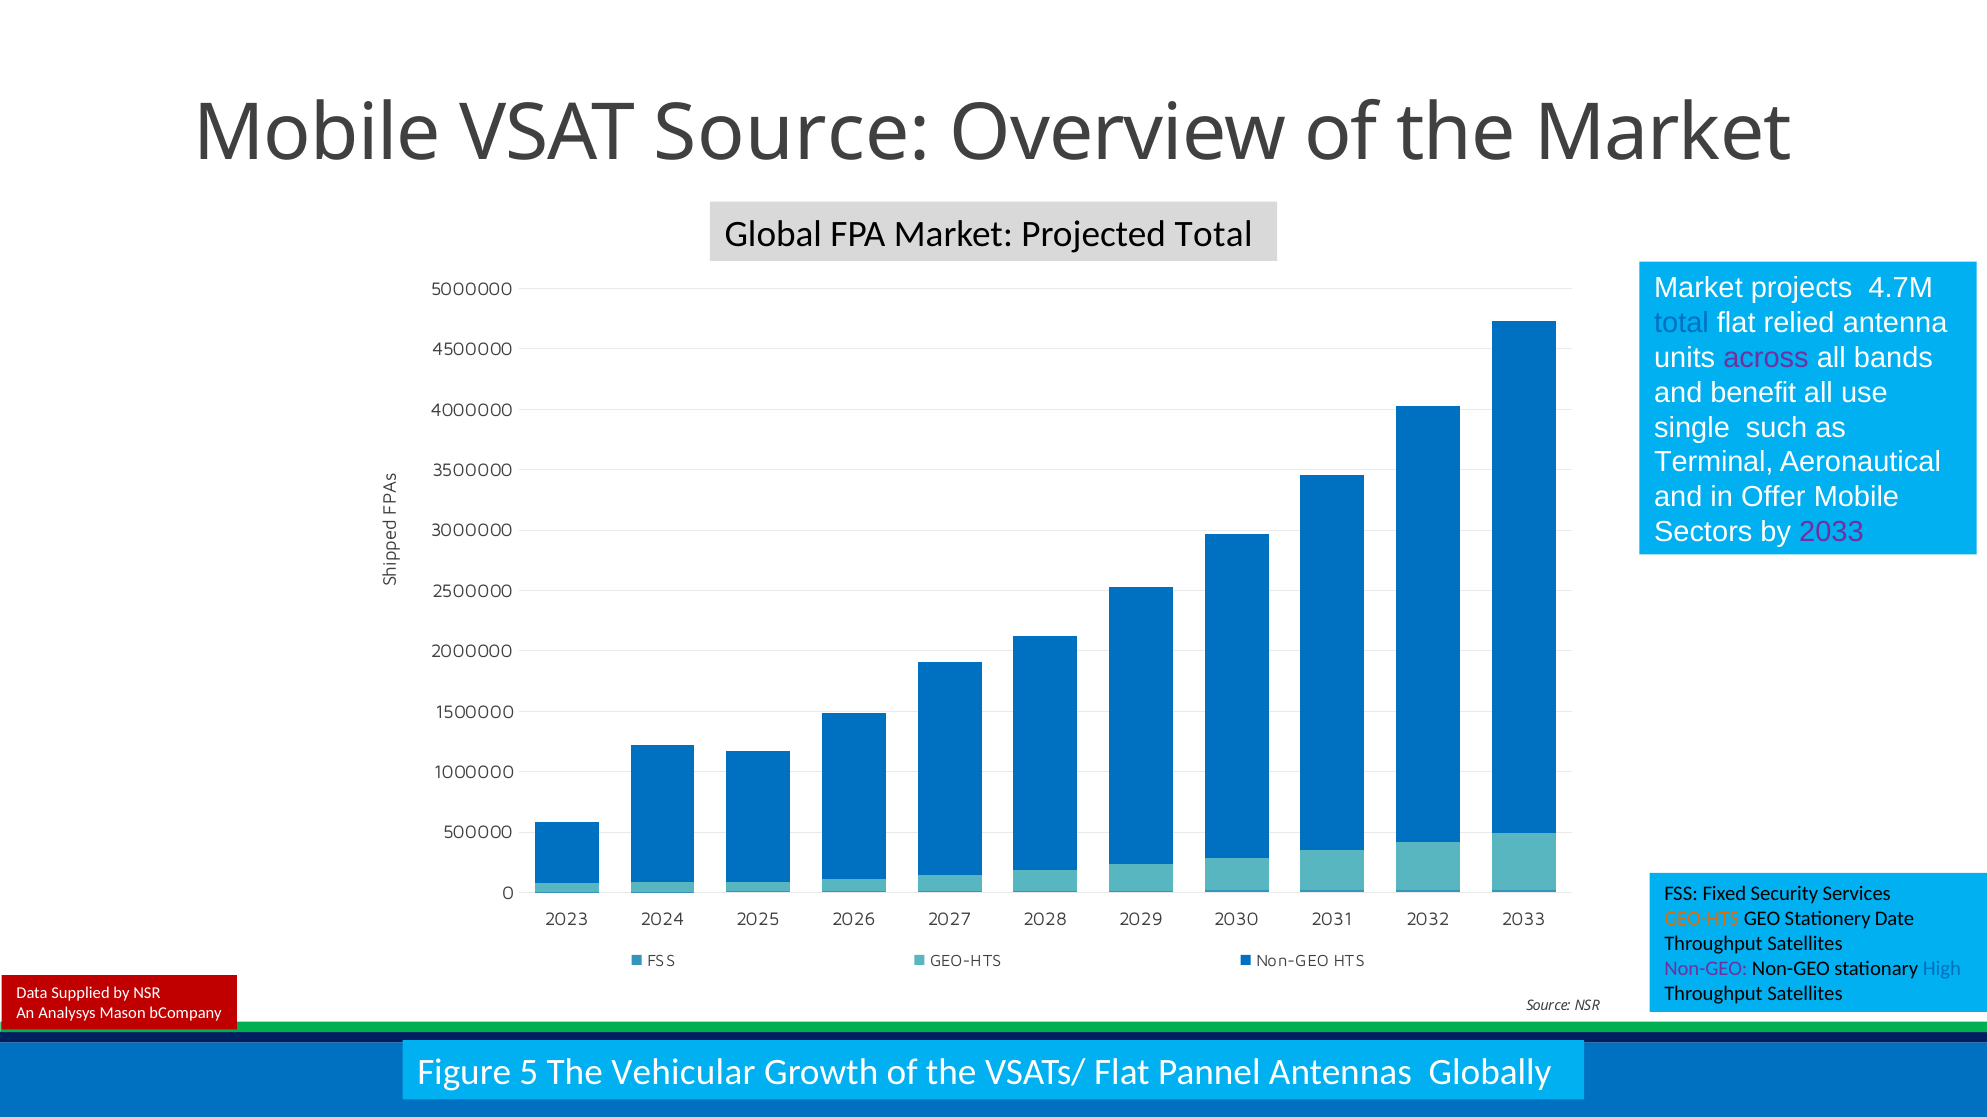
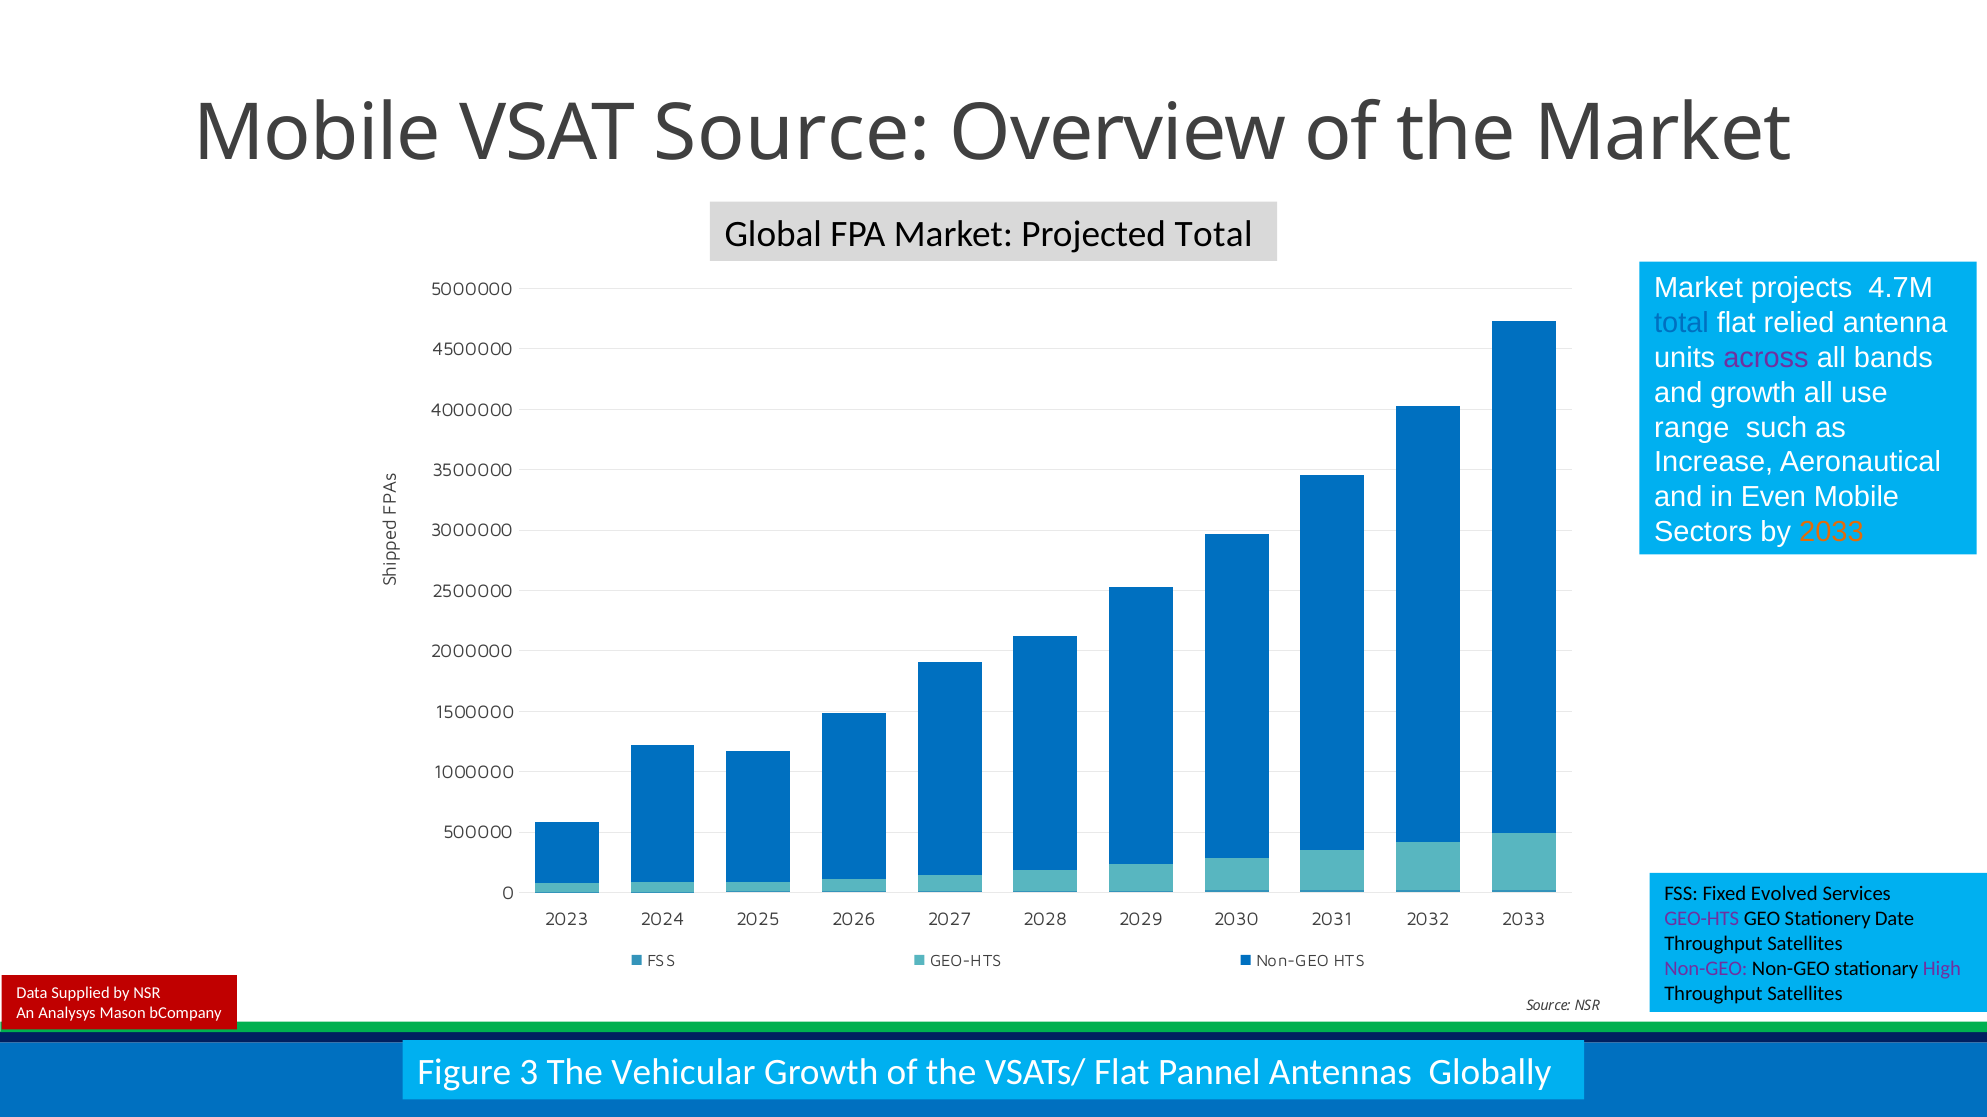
and benefit: benefit -> growth (1753, 393)
single: single -> range (1692, 428)
Terminal: Terminal -> Increase (1714, 463)
Offer: Offer -> Even (1774, 497)
2033 colour: purple -> orange (1831, 532)
Security: Security -> Evolved (1784, 895)
GEO-HTS colour: orange -> purple (1702, 920)
High colour: blue -> purple (1942, 969)
5: 5 -> 3 (529, 1073)
